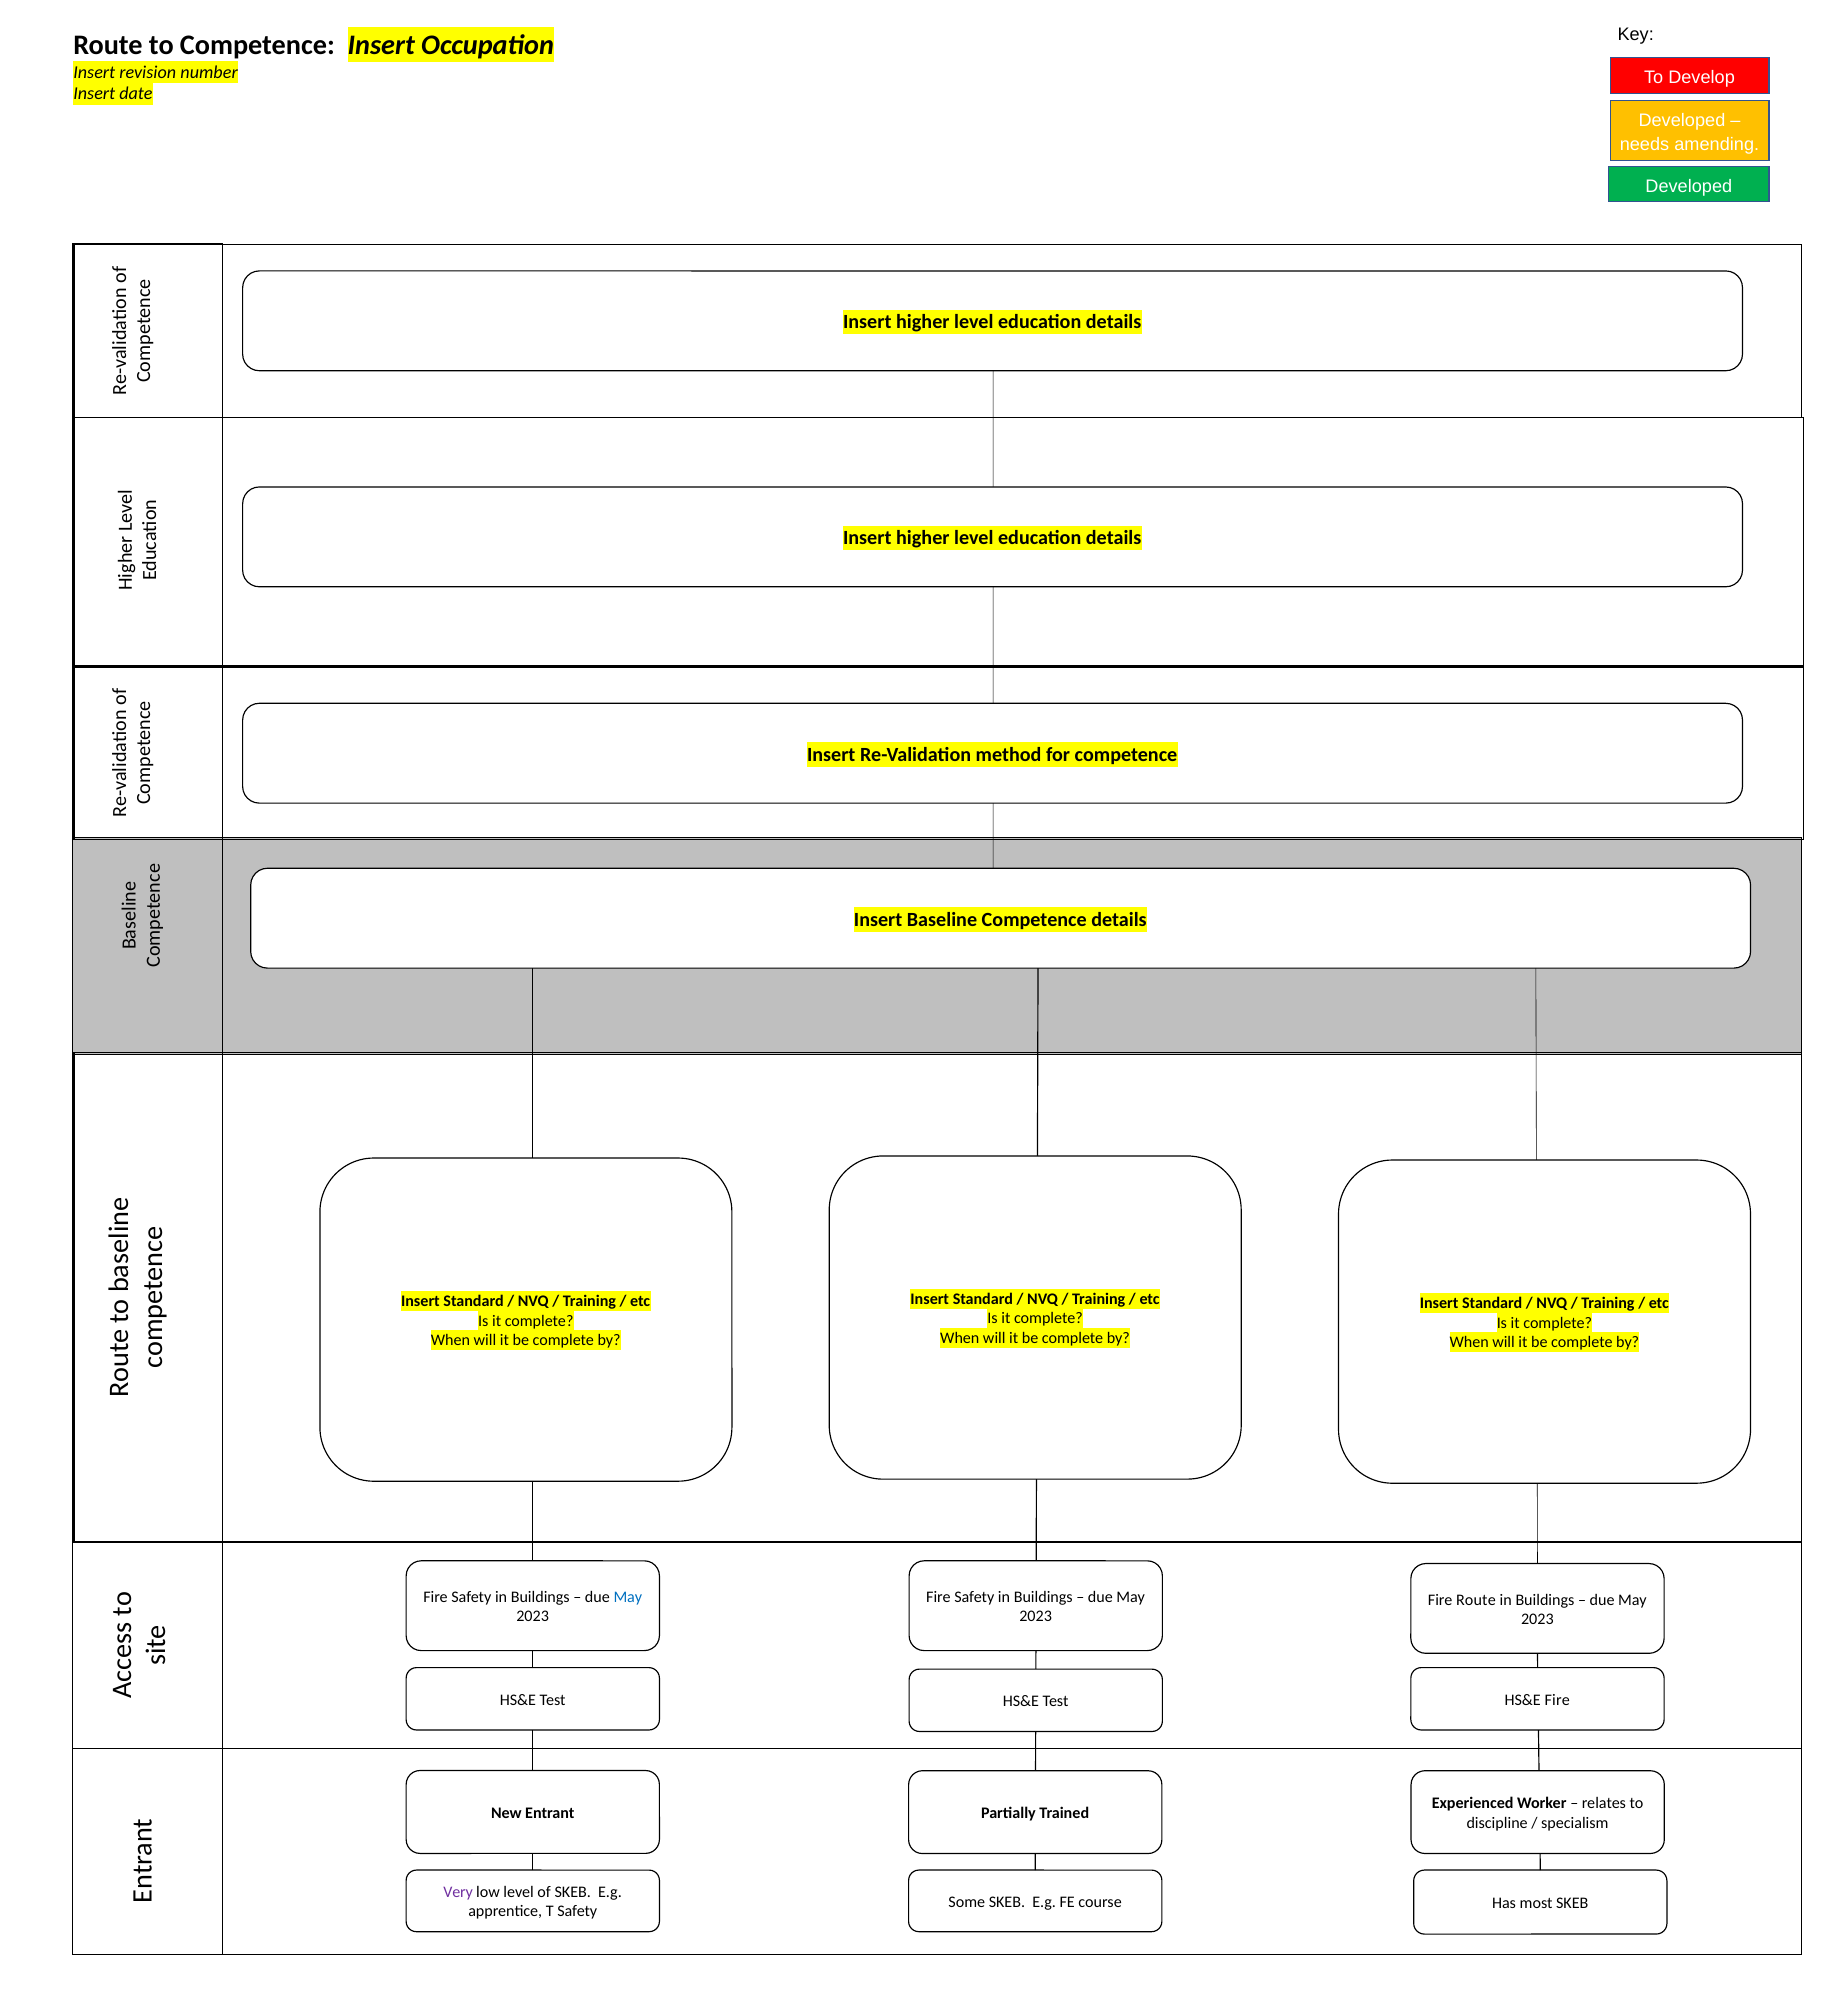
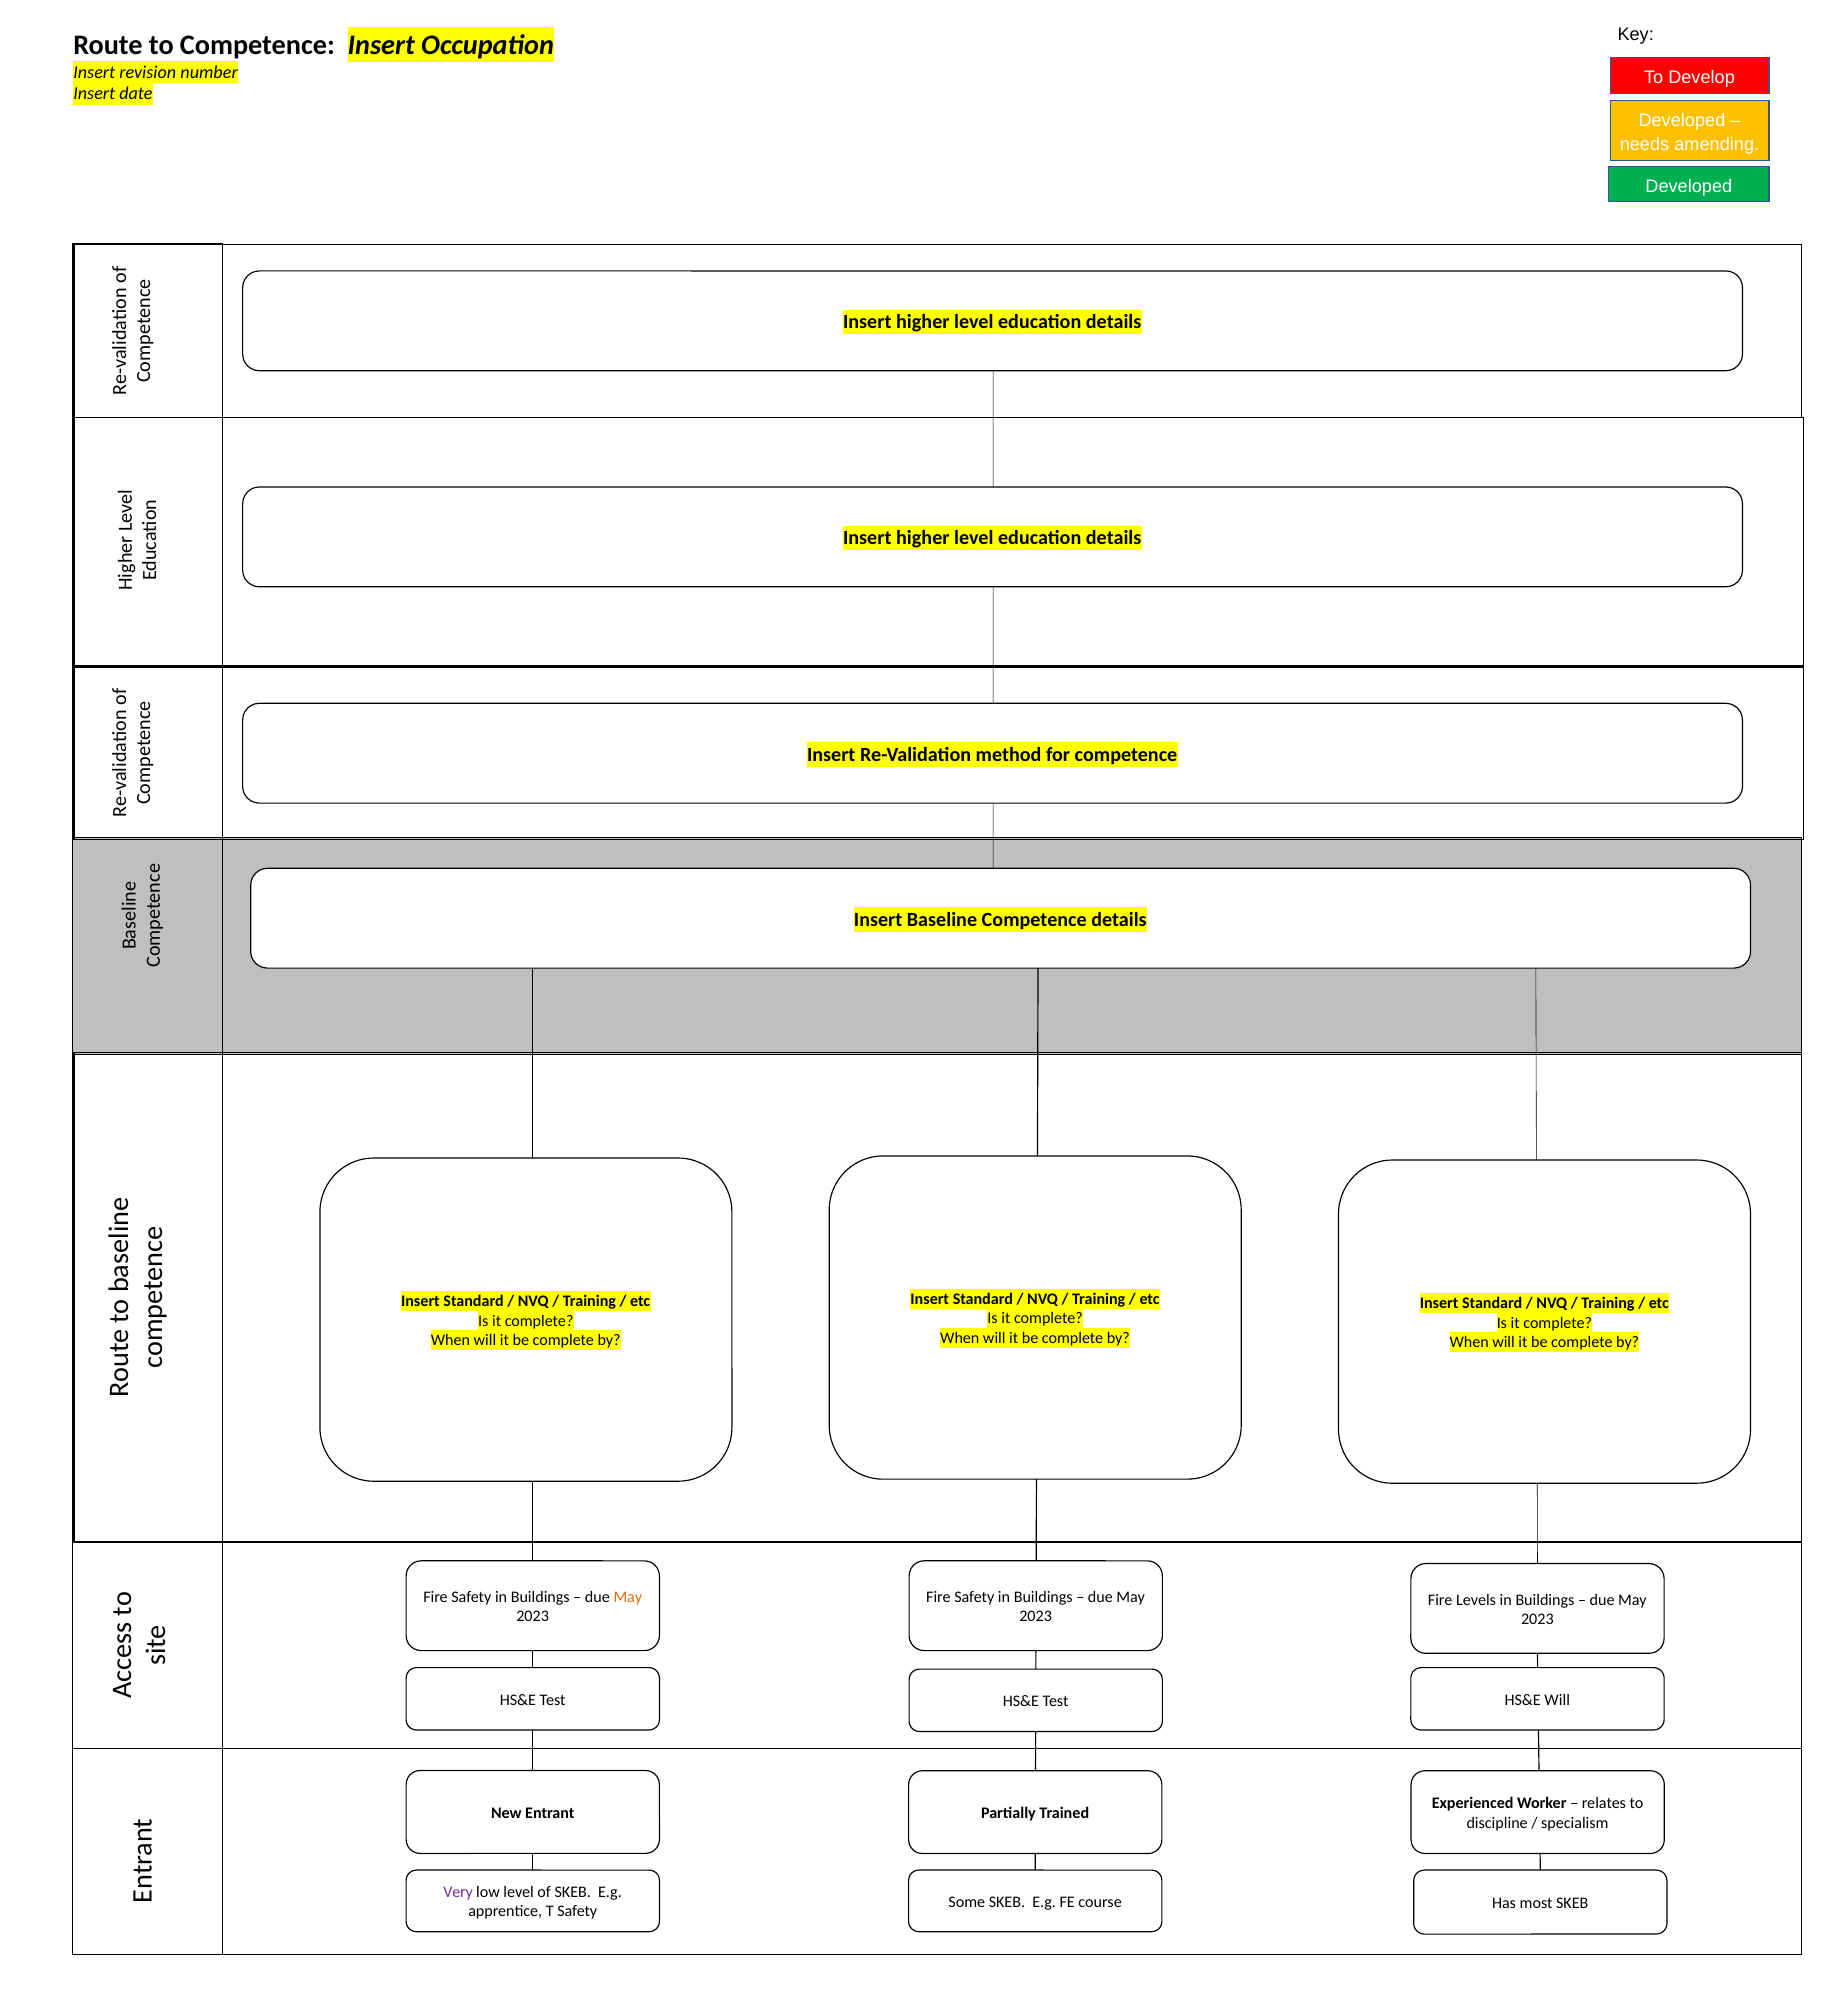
May colour: blue -> orange (628, 1597)
Fire Route: Route -> Levels (1476, 1600)
HS&E Fire: Fire -> Will (1557, 1700)
